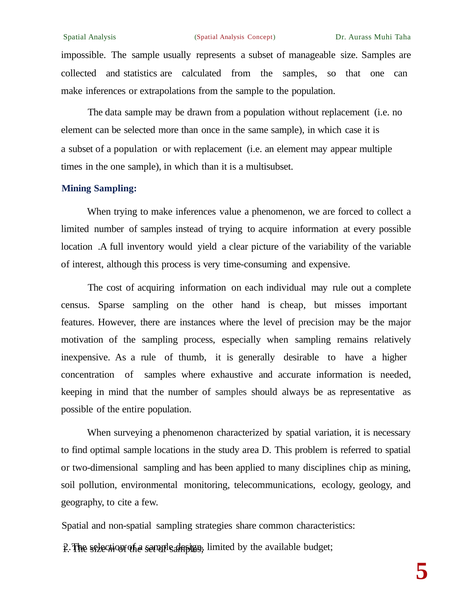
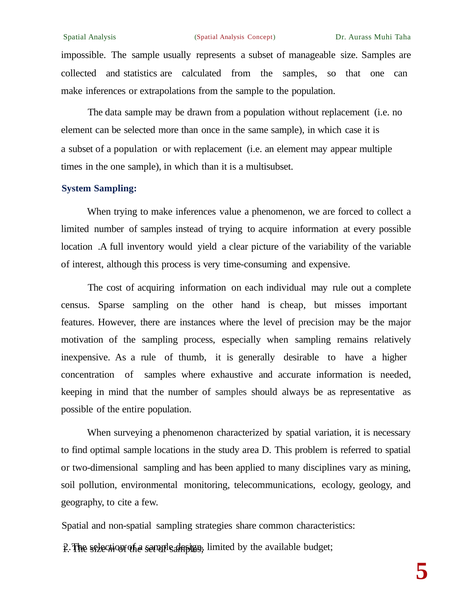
Mining: Mining -> System (76, 189)
chip: chip -> vary (358, 468)
